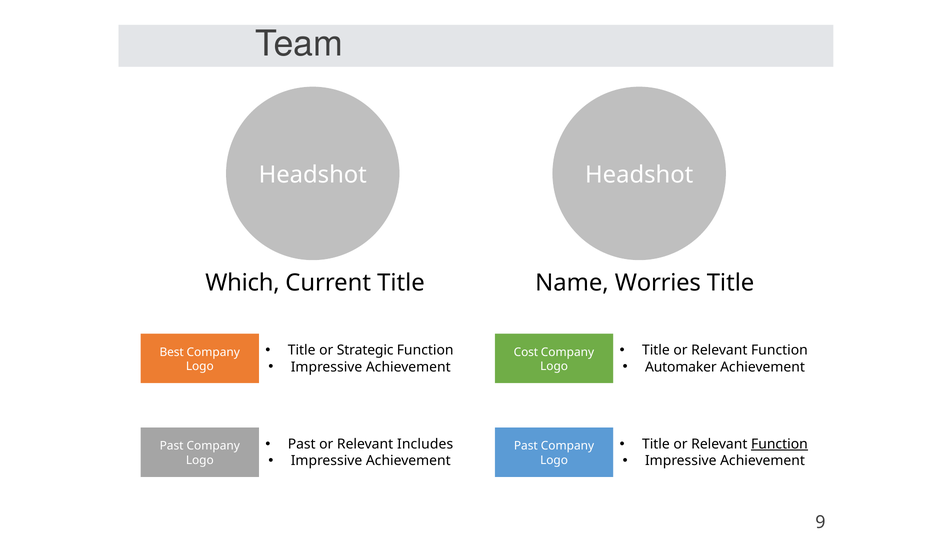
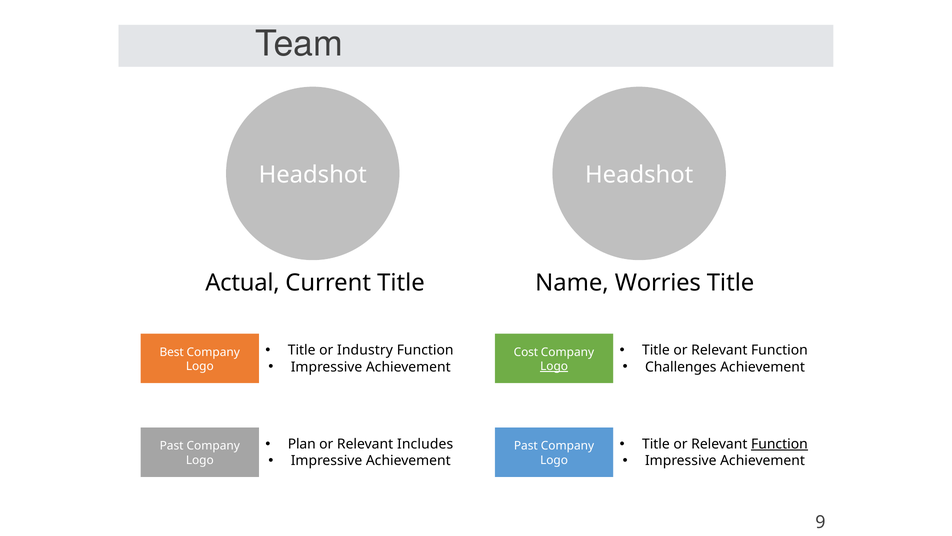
Which: Which -> Actual (242, 283)
Strategic: Strategic -> Industry (365, 350)
Automaker: Automaker -> Challenges (681, 367)
Logo underline: none -> present (554, 366)
Past: Past -> Plan (302, 444)
